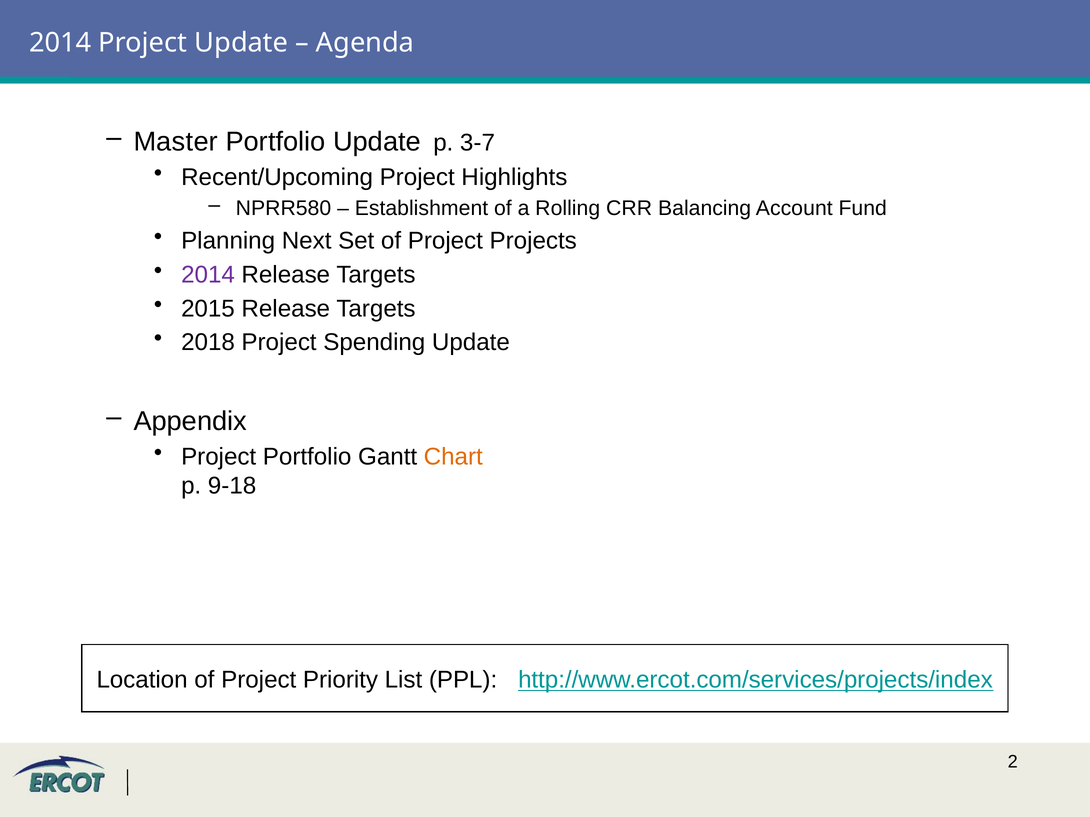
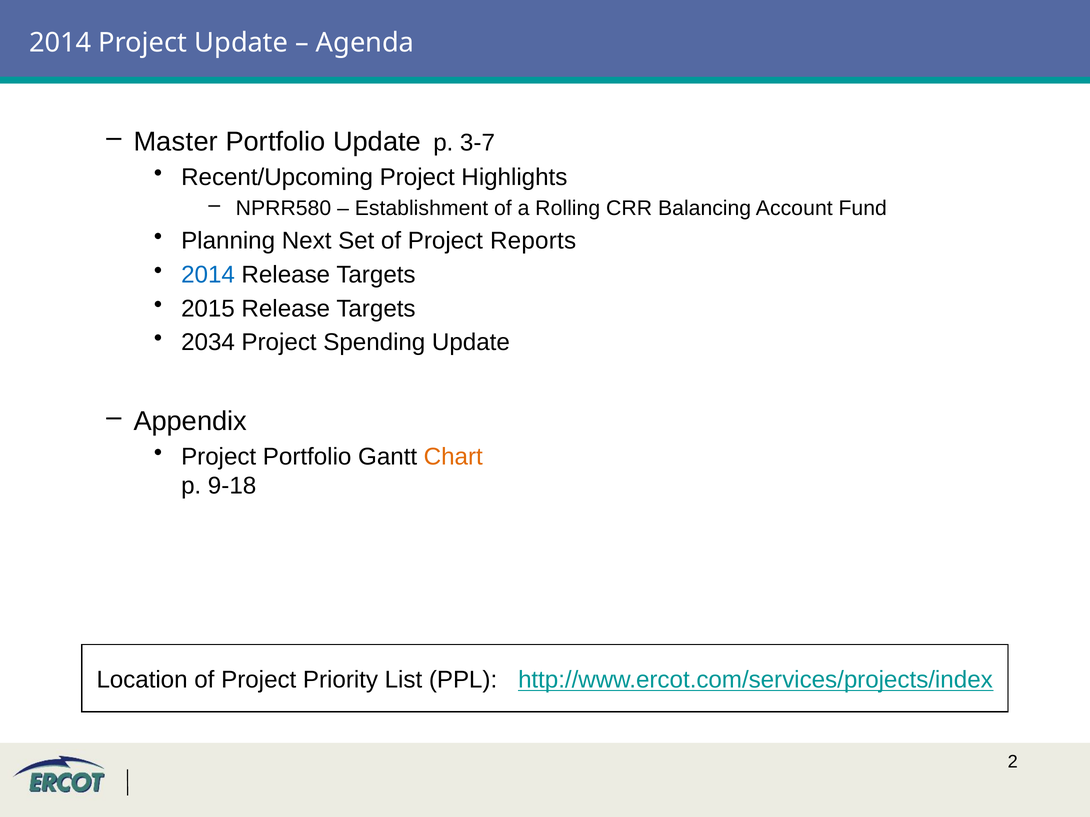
Projects: Projects -> Reports (533, 241)
2014 colour: purple -> blue (208, 275)
2018: 2018 -> 2034 (208, 343)
